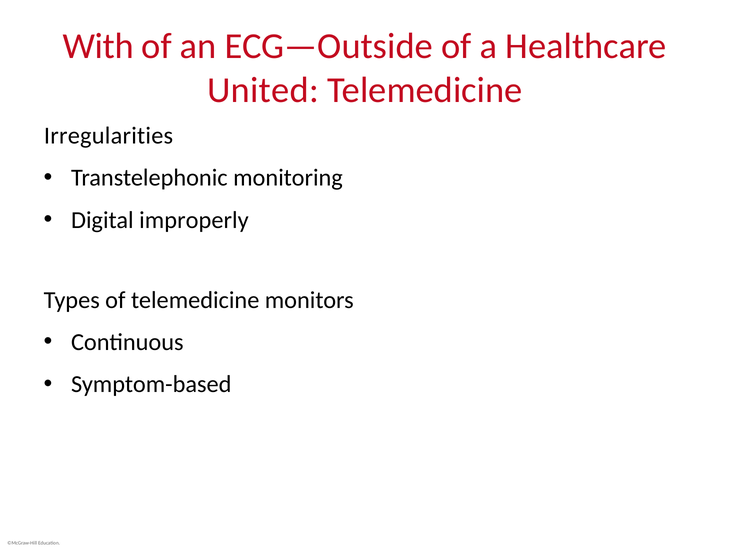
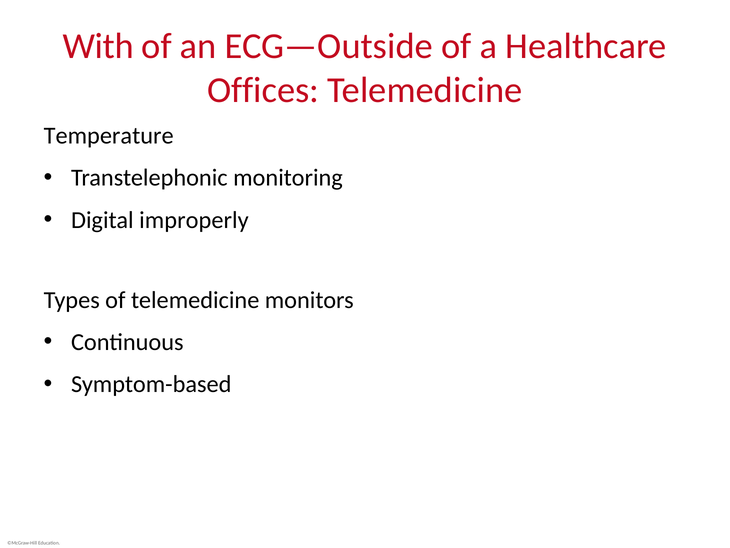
United: United -> Offices (263, 90)
Irregularities: Irregularities -> Temperature (109, 135)
